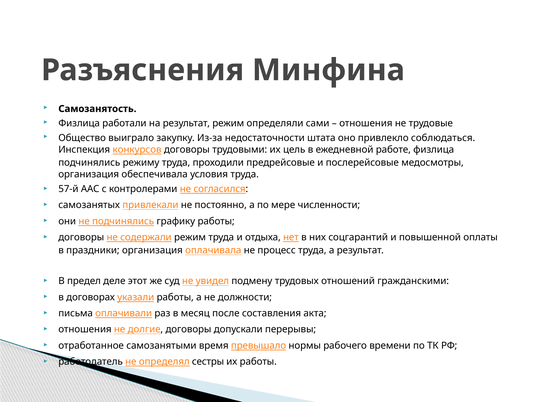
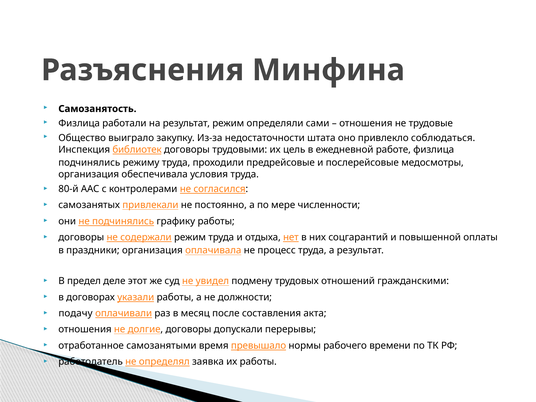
конкурсов: конкурсов -> библиотек (137, 150)
57-й: 57-й -> 80-й (68, 189)
письма: письма -> подачу (76, 313)
сестры: сестры -> заявка (208, 362)
